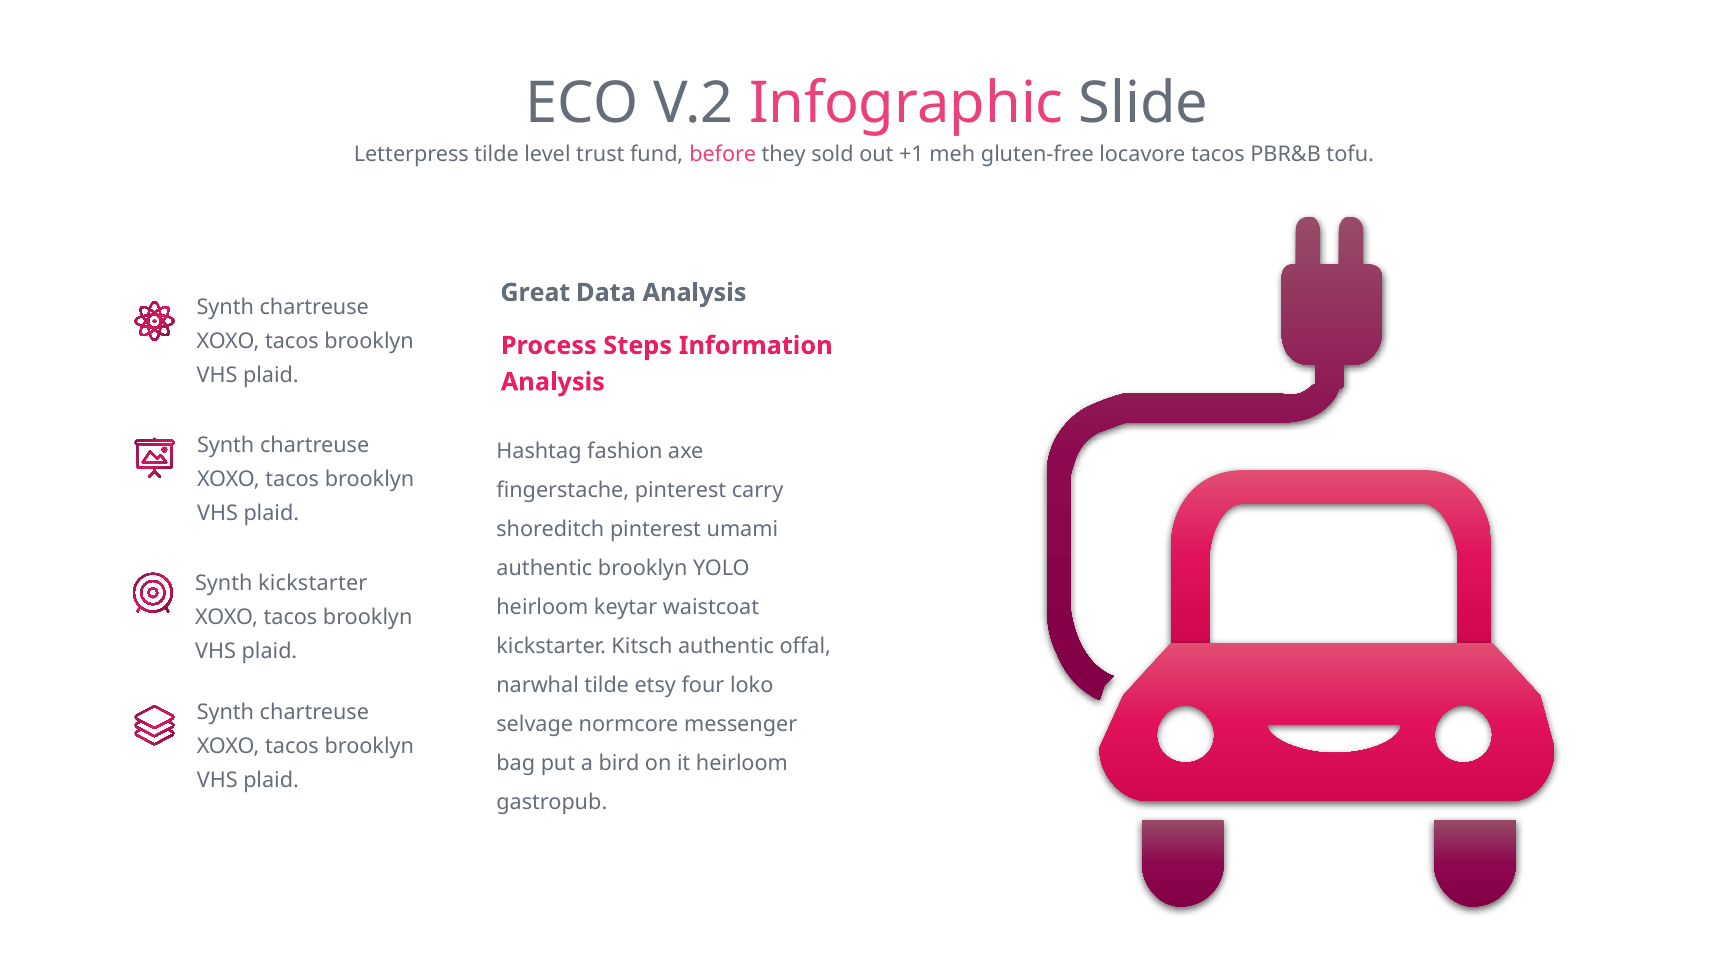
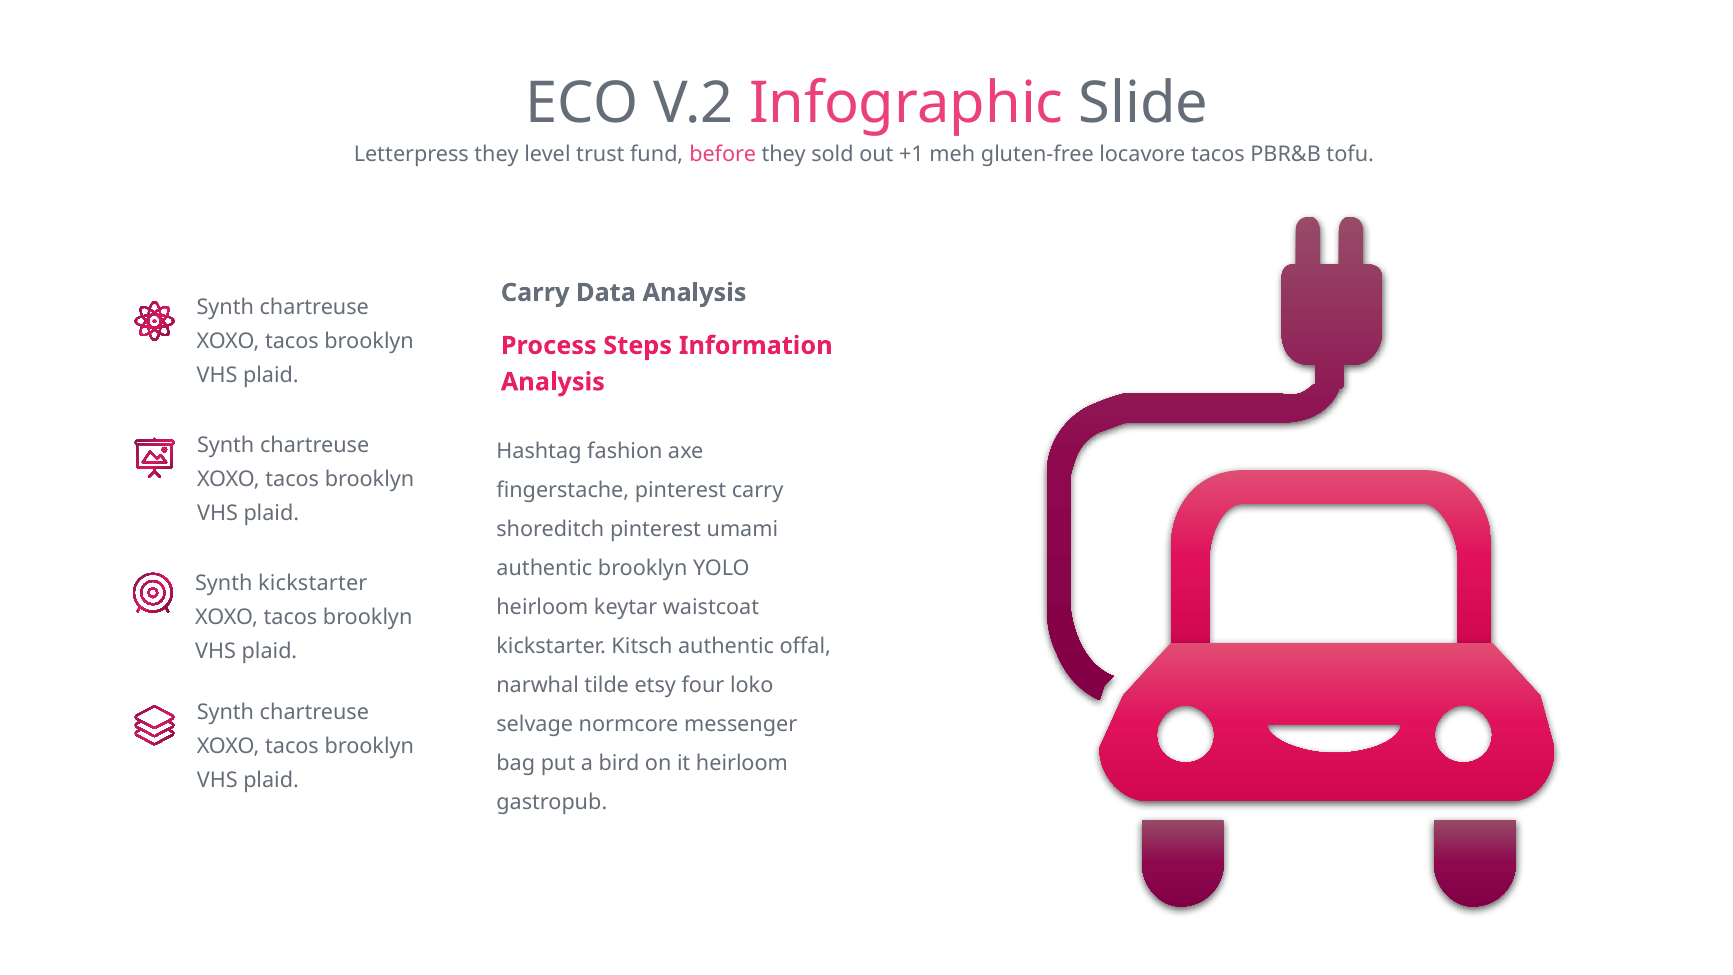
Letterpress tilde: tilde -> they (497, 154)
Great: Great -> Carry (535, 293)
